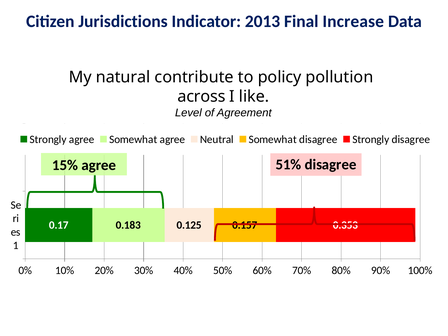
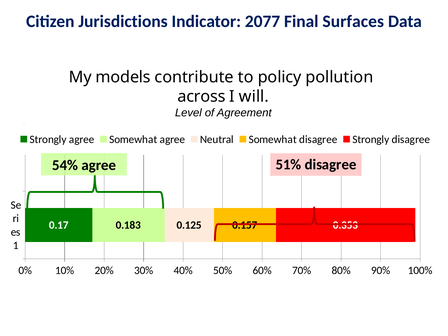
2013: 2013 -> 2077 (263, 21)
Increase: Increase -> Surfaces (353, 21)
natural: natural -> models (123, 77)
like: like -> will (254, 97)
15%: 15% -> 54% (65, 165)
